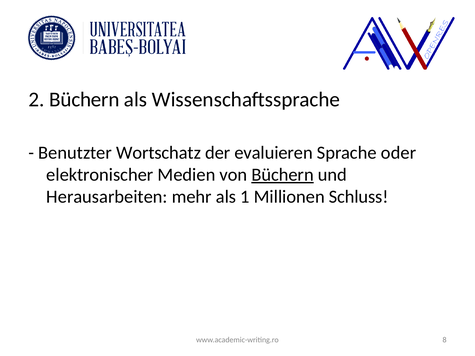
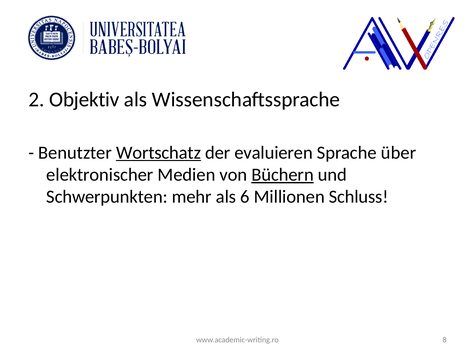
2 Büchern: Büchern -> Objektiv (84, 100)
Wortschatz underline: none -> present (159, 153)
oder: oder -> über (399, 153)
Herausarbeiten: Herausarbeiten -> Schwerpunkten (107, 197)
1: 1 -> 6 (245, 197)
